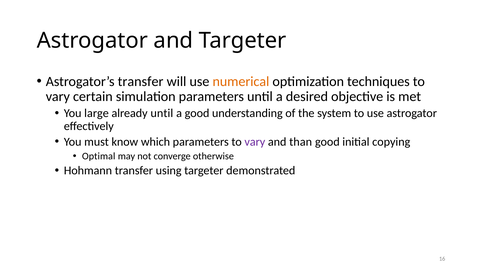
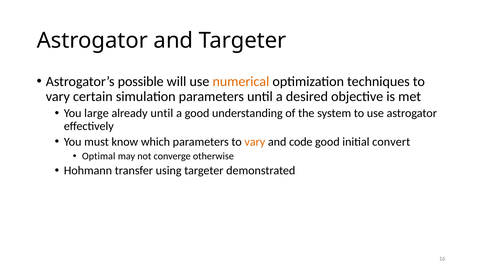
Astrogator’s transfer: transfer -> possible (141, 81)
vary colour: purple -> orange (255, 142)
than: than -> code (301, 142)
copying: copying -> convert (391, 142)
